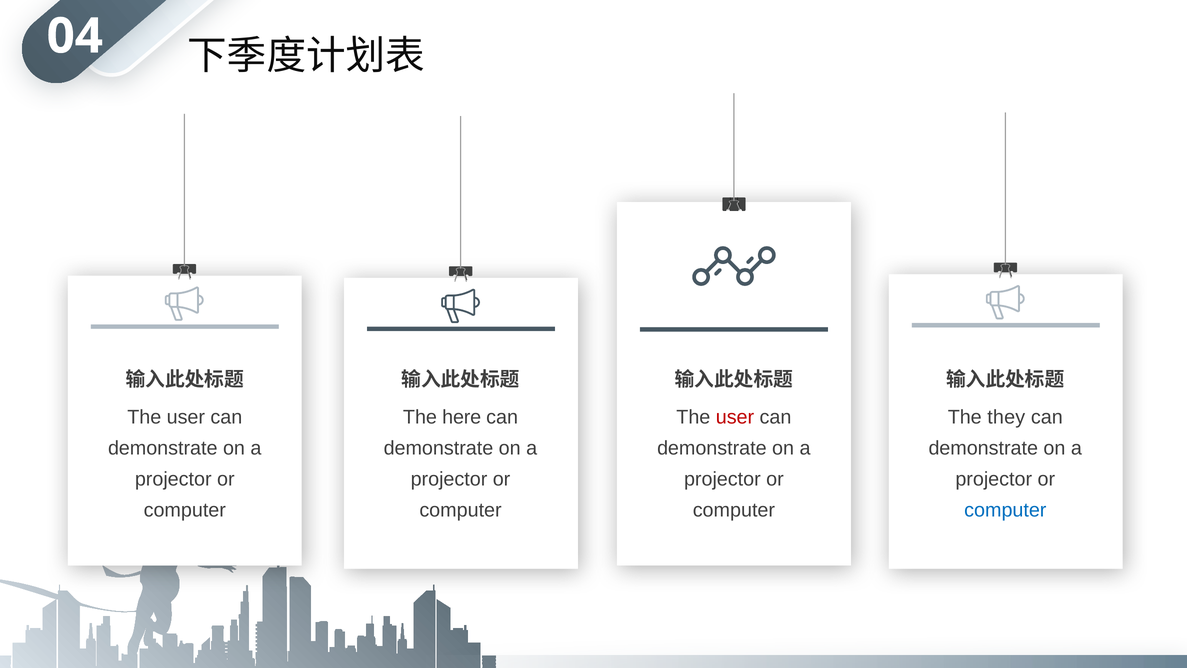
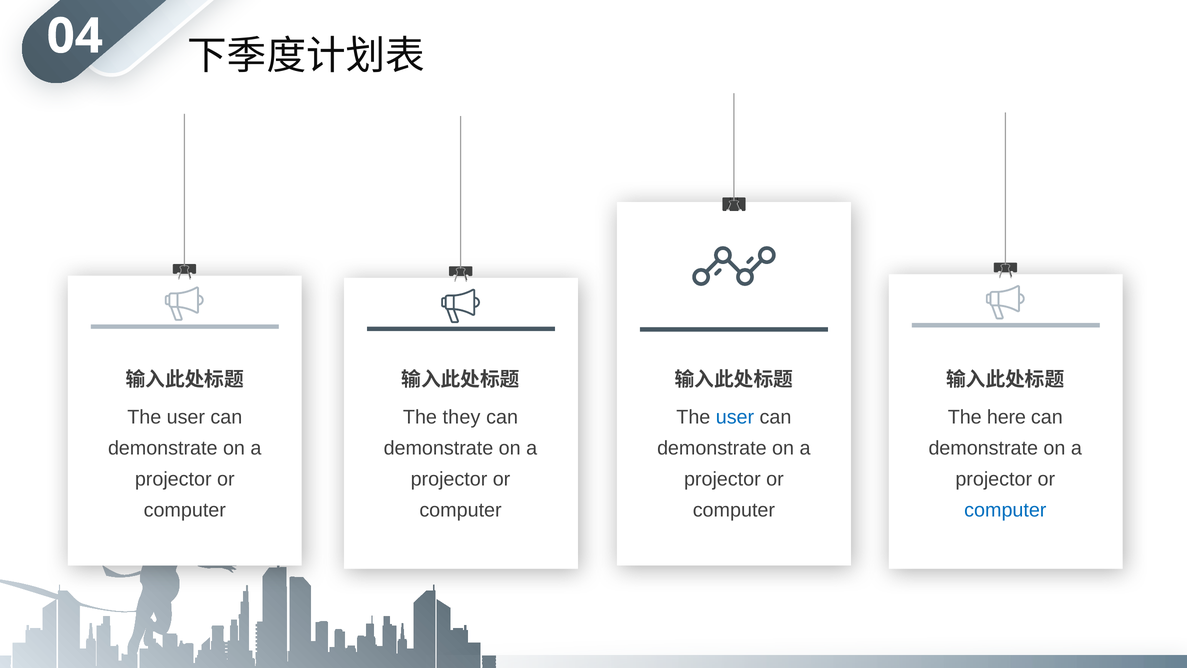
here: here -> they (461, 417)
user colour: red -> blue (735, 417)
they: they -> here (1006, 417)
